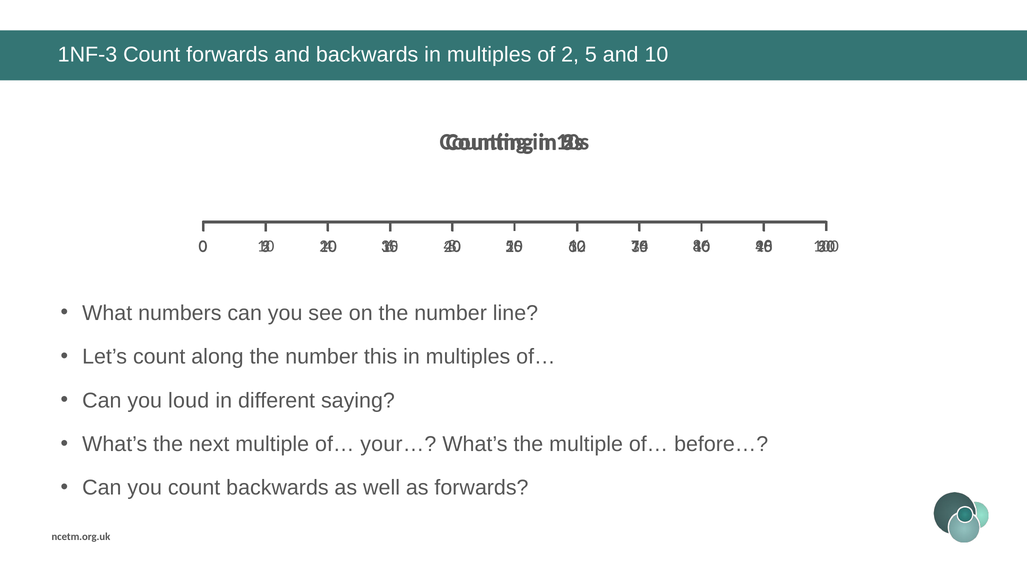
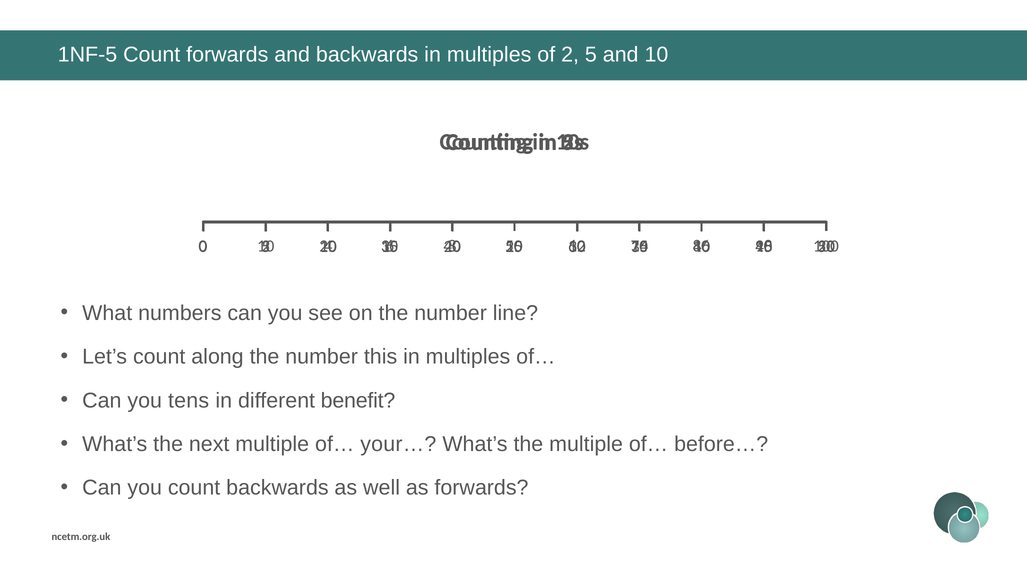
1NF-3: 1NF-3 -> 1NF-5 (87, 54)
loud: loud -> tens (189, 400)
saying: saying -> benefit (358, 400)
